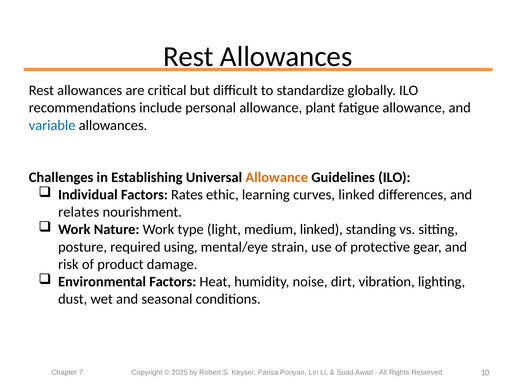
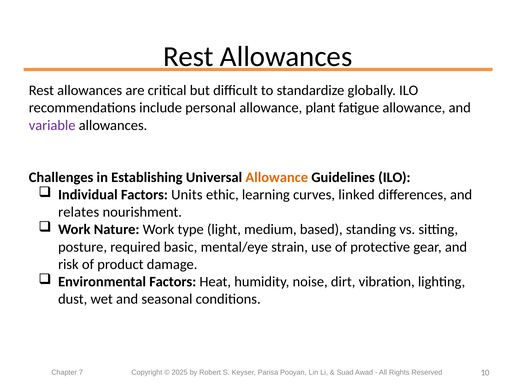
variable colour: blue -> purple (52, 125)
Rates: Rates -> Units (187, 195)
medium linked: linked -> based (321, 229)
using: using -> basic (181, 247)
